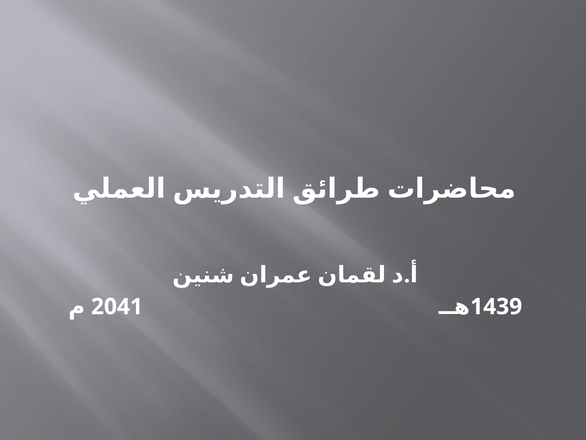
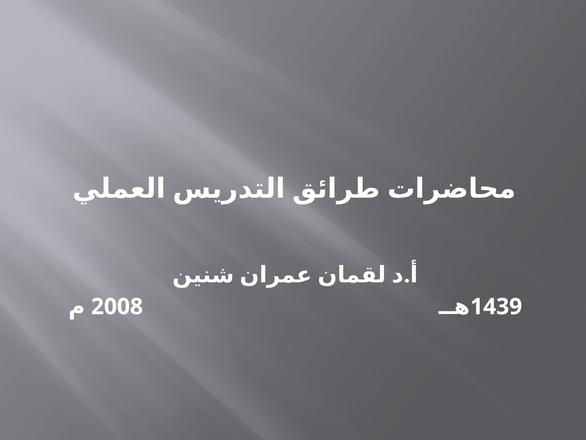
2041: 2041 -> 2008 (117, 306)
